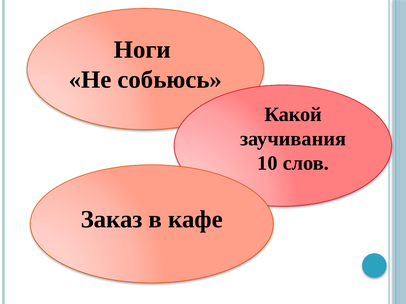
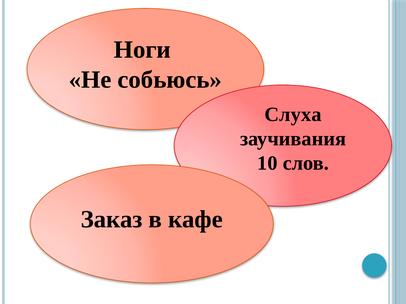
Какой: Какой -> Слуха (293, 115)
